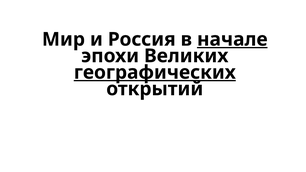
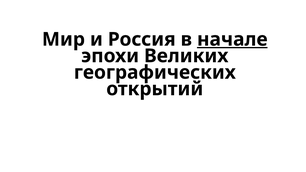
географических underline: present -> none (155, 72)
